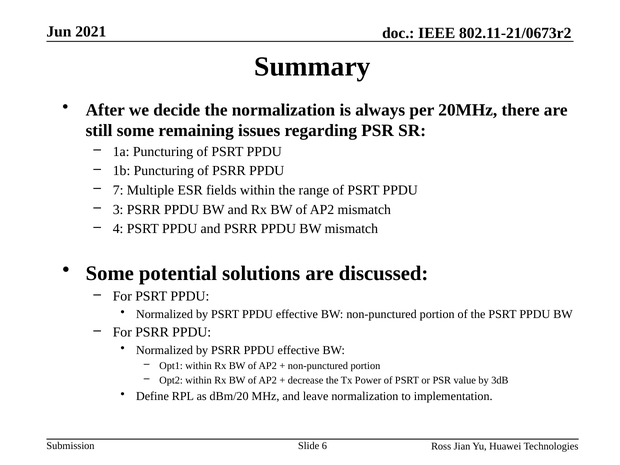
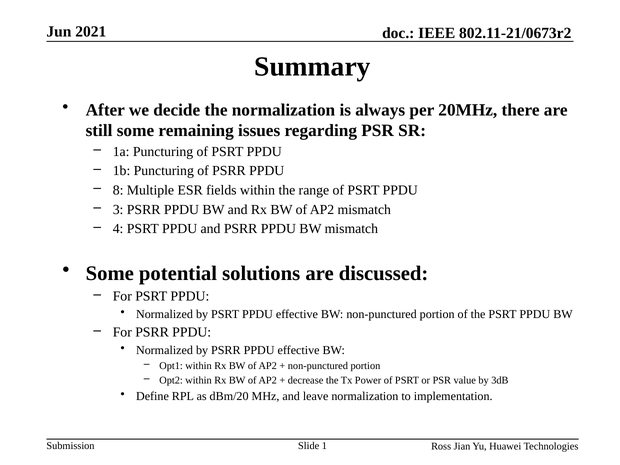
7: 7 -> 8 (118, 190)
6: 6 -> 1 (324, 446)
